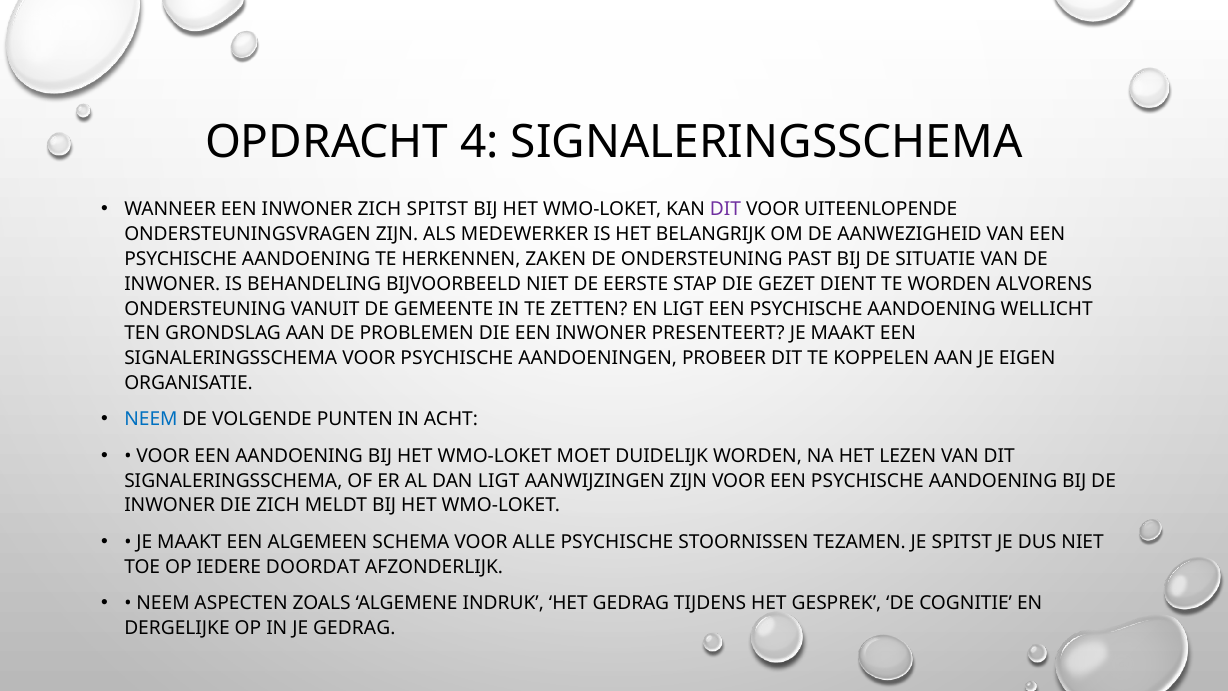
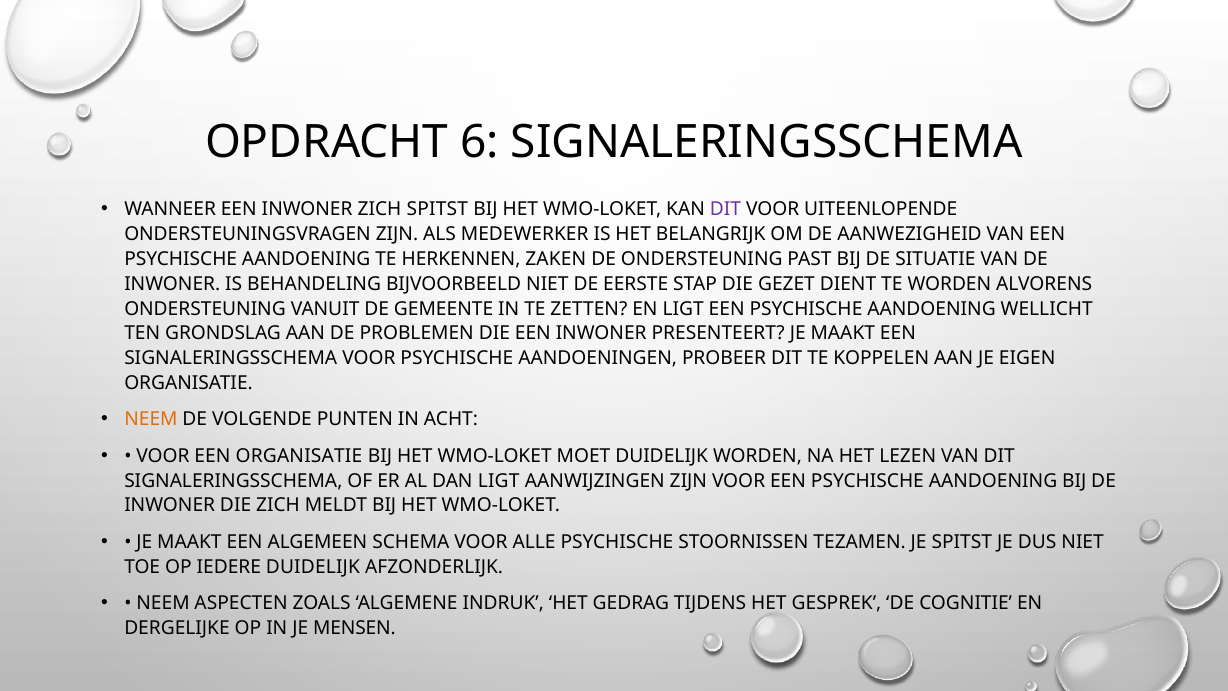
4: 4 -> 6 (480, 142)
NEEM colour: blue -> orange (151, 419)
EEN AANDOENING: AANDOENING -> ORGANISATIE (299, 456)
IEDERE DOORDAT: DOORDAT -> DUIDELIJK (313, 567)
JE GEDRAG: GEDRAG -> MENSEN (354, 628)
